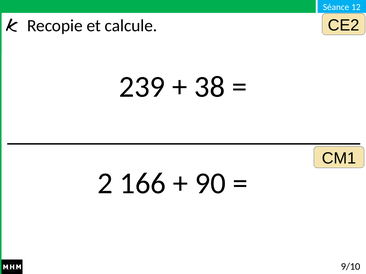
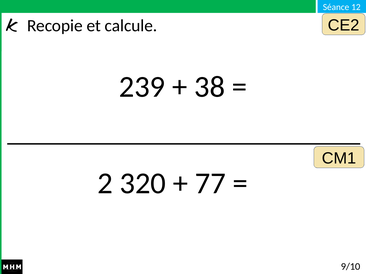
166: 166 -> 320 (143, 184)
90: 90 -> 77 (210, 184)
